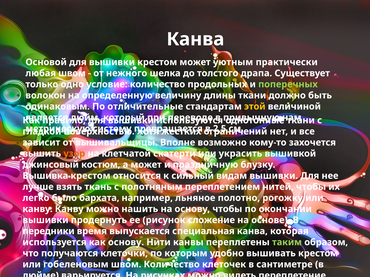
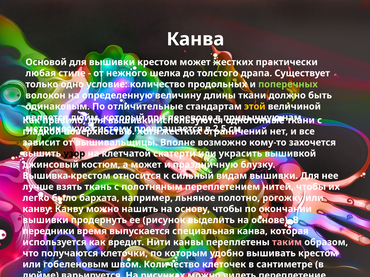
может уютным: уютным -> жестких (233, 62)
любая швом: швом -> стиле (72, 73)
узор colour: orange -> black (74, 154)
сложение: сложение -> выделить (211, 220)
как основу: основу -> вредит (126, 243)
таким colour: light green -> pink (287, 243)
